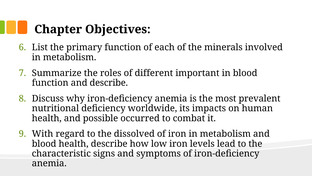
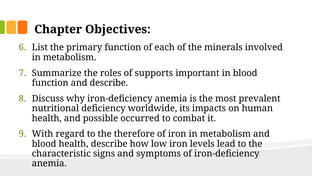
different: different -> supports (154, 73)
dissolved: dissolved -> therefore (134, 134)
